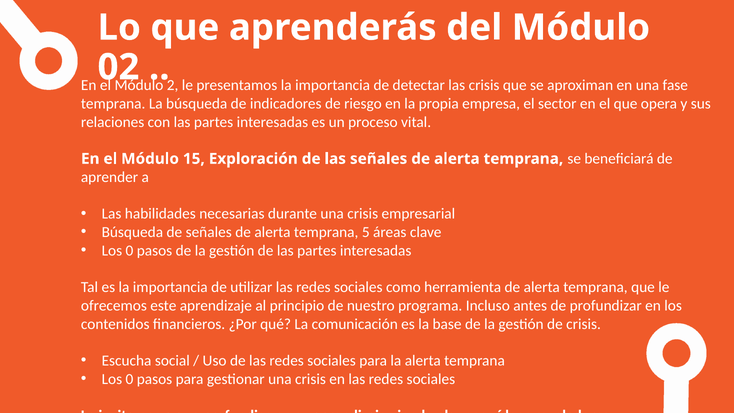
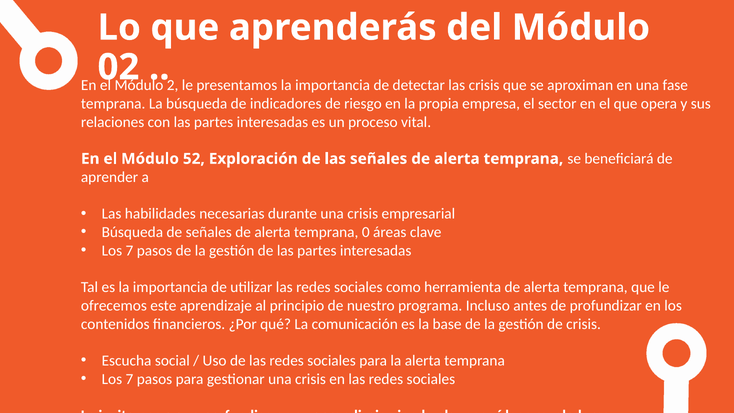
15: 15 -> 52 (194, 159)
5: 5 -> 0 (366, 232)
0: 0 -> 7 (129, 251)
0: 0 -> 7 (129, 379)
